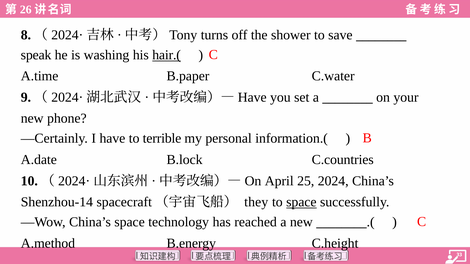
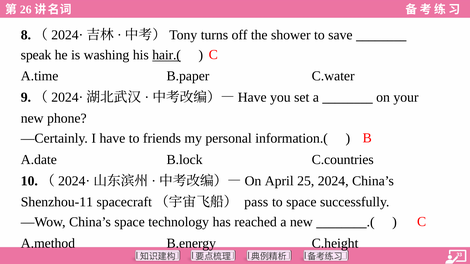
terrible: terrible -> friends (162, 139)
Shenzhou-14: Shenzhou-14 -> Shenzhou-11 (57, 202)
they: they -> pass (256, 202)
space underline: present -> none (301, 202)
